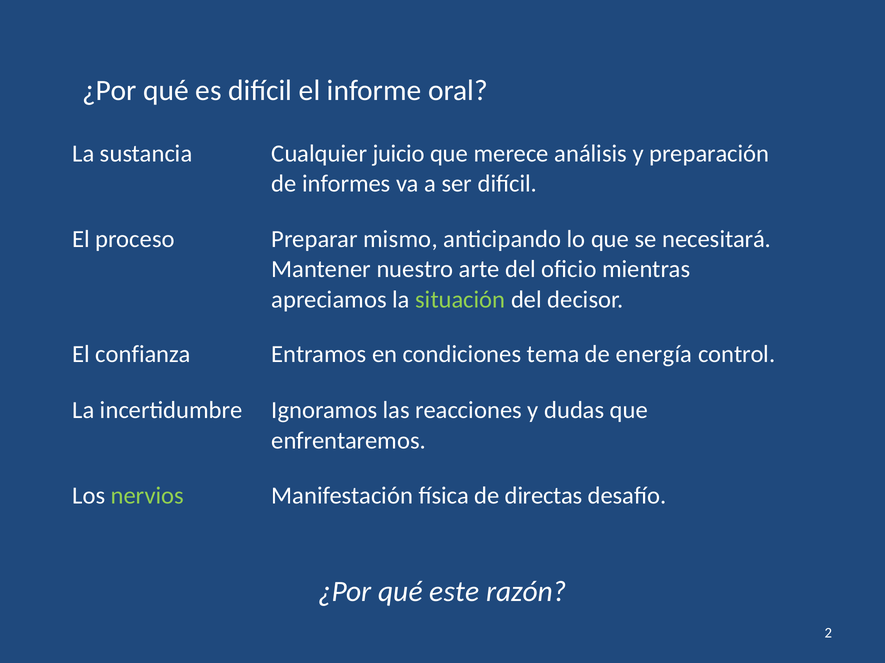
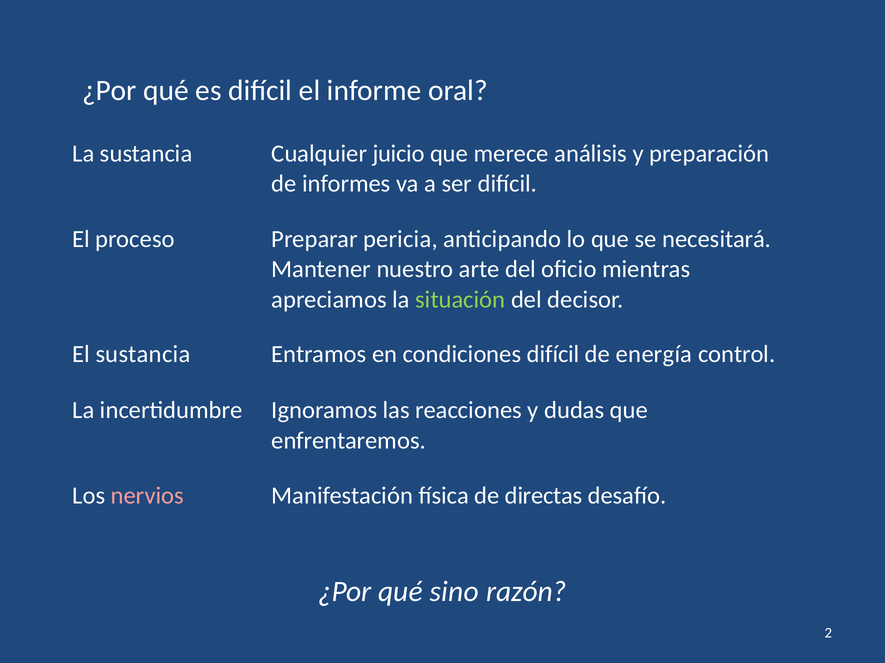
mismo: mismo -> pericia (400, 240)
El confianza: confianza -> sustancia (143, 355)
condiciones tema: tema -> difícil (553, 355)
nervios colour: light green -> pink (147, 496)
este: este -> sino (454, 592)
